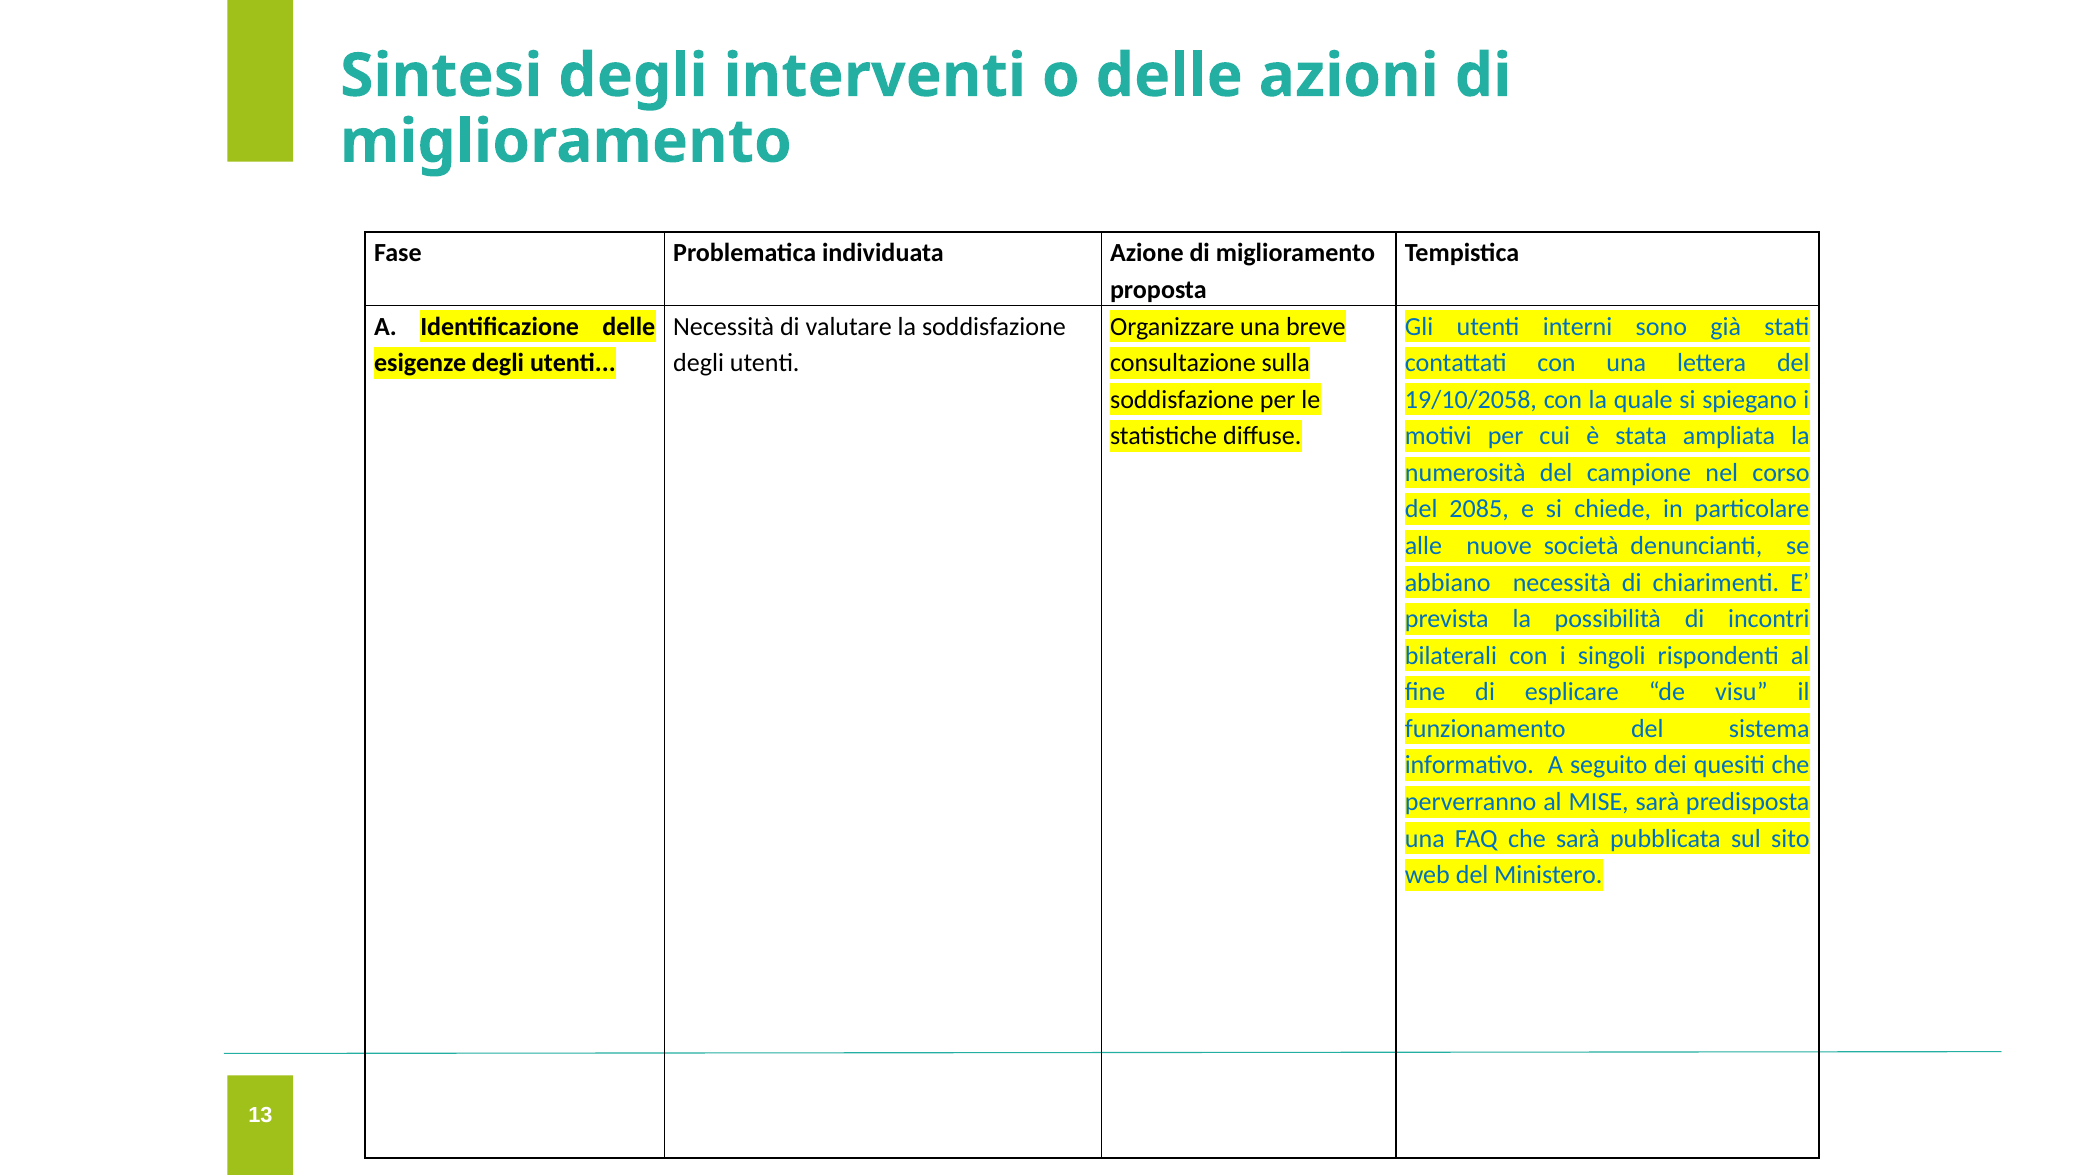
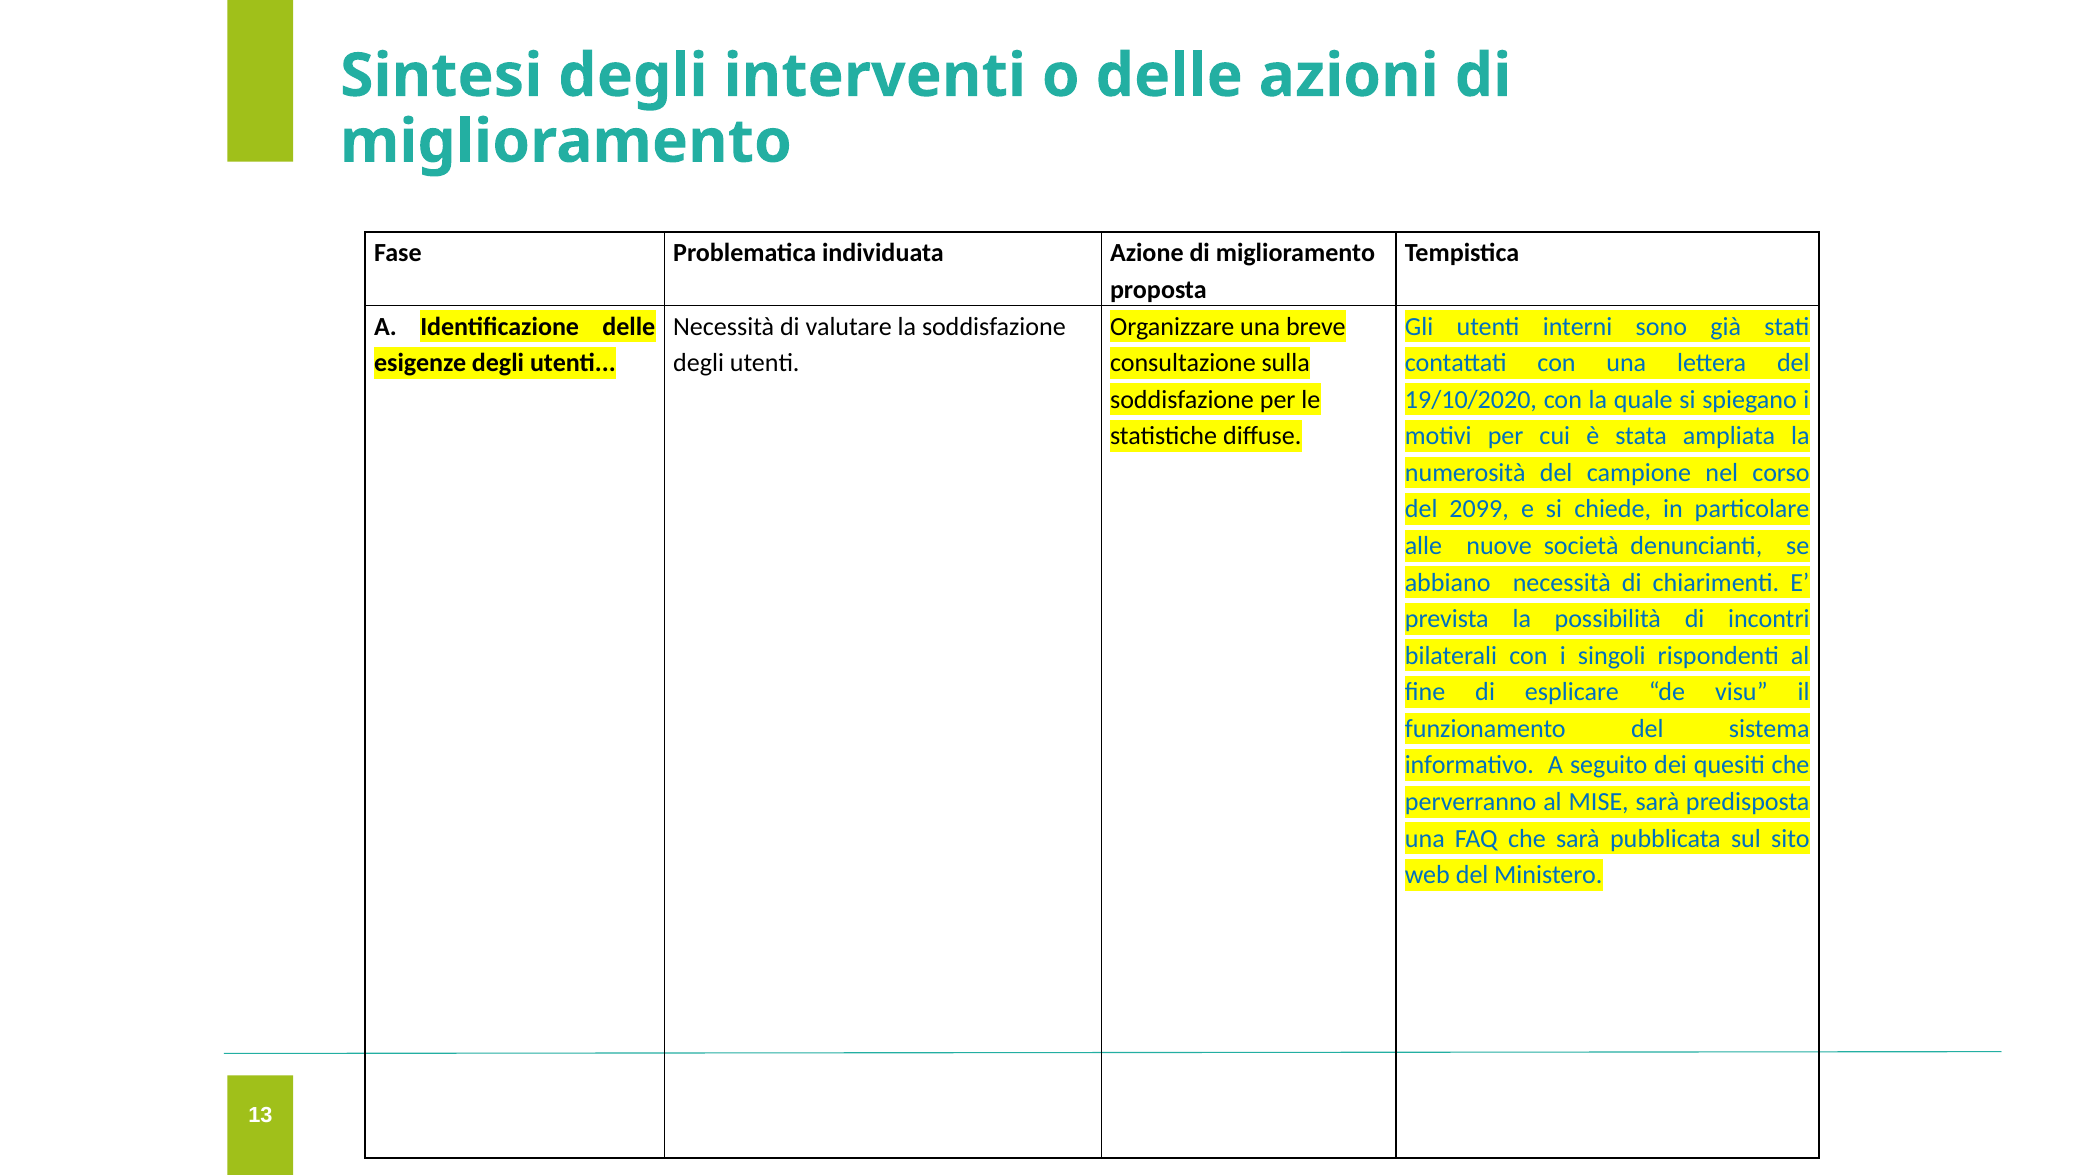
19/10/2058: 19/10/2058 -> 19/10/2020 (1471, 399)
2085: 2085 -> 2099 (1479, 509)
